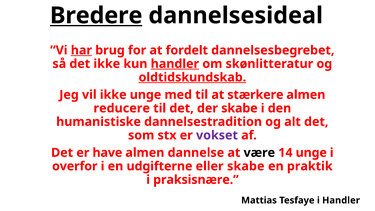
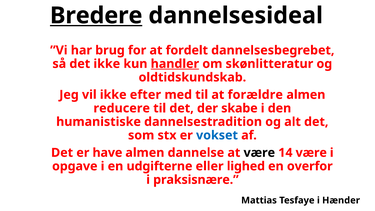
har underline: present -> none (81, 50)
oldtidskundskab underline: present -> none (192, 77)
ikke unge: unge -> efter (145, 95)
stærkere: stærkere -> forældre (255, 95)
vokset colour: purple -> blue (217, 135)
14 unge: unge -> være (311, 153)
overfor: overfor -> opgave (75, 166)
eller skabe: skabe -> lighed (246, 166)
praktik: praktik -> overfor (310, 166)
i Handler: Handler -> Hænder (341, 200)
